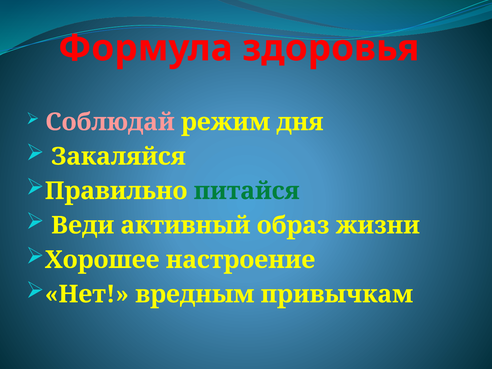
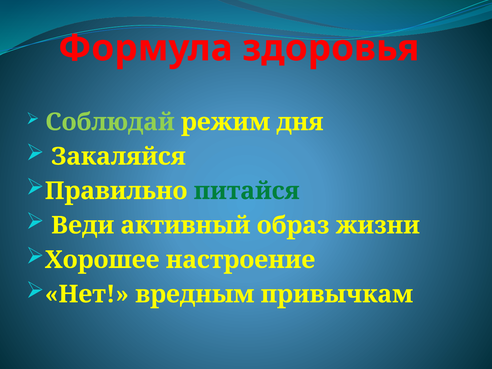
Соблюдай colour: pink -> light green (110, 122)
